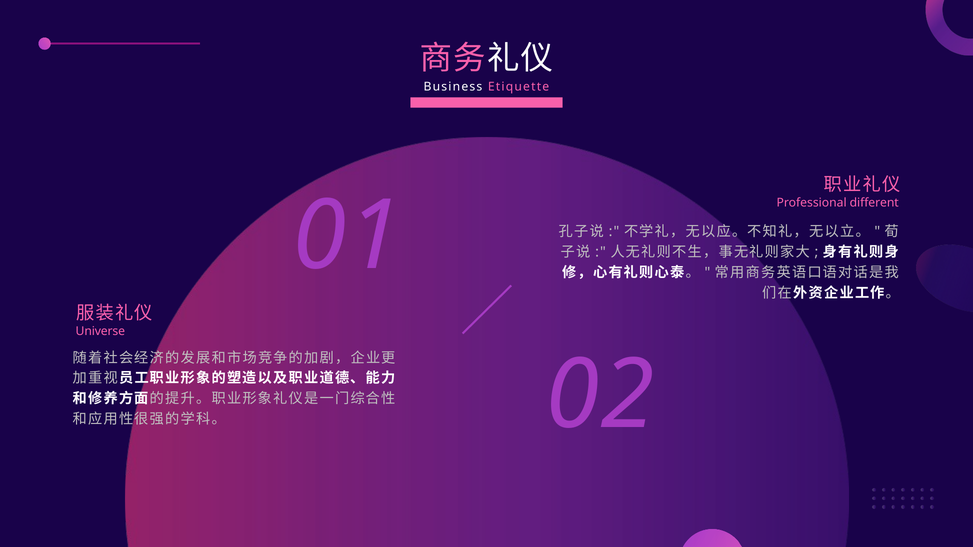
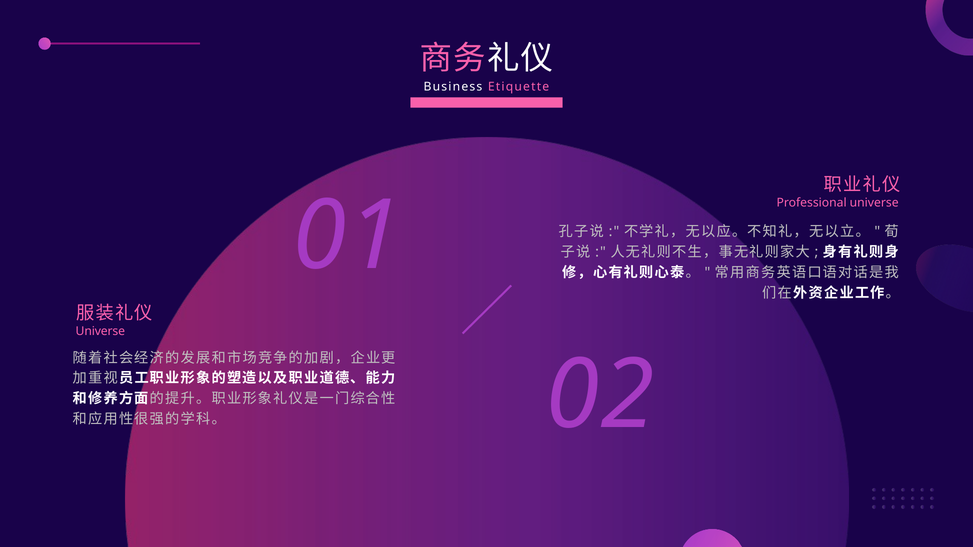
Professional different: different -> universe (874, 203)
